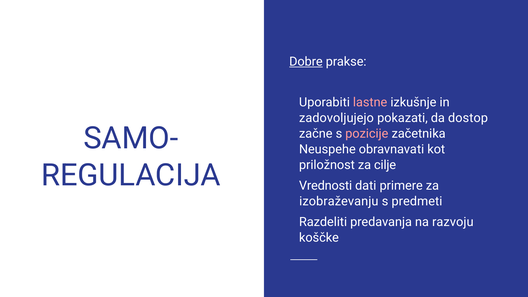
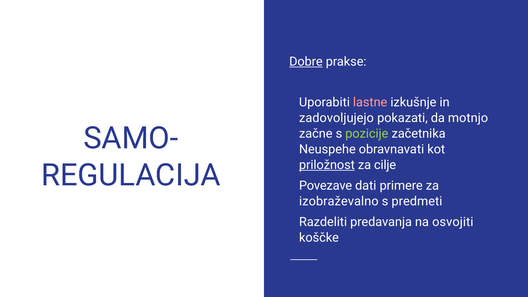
dostop: dostop -> motnjo (468, 118)
pozicije colour: pink -> light green (367, 134)
priložnost underline: none -> present (327, 165)
Vrednosti: Vrednosti -> Povezave (326, 186)
izobraževanju: izobraževanju -> izobraževalno (339, 201)
razvoju: razvoju -> osvojiti (453, 222)
